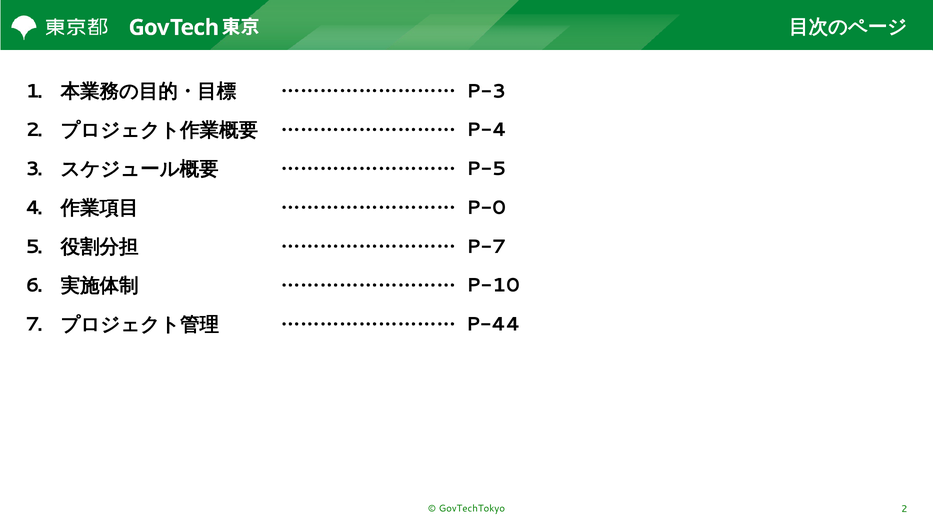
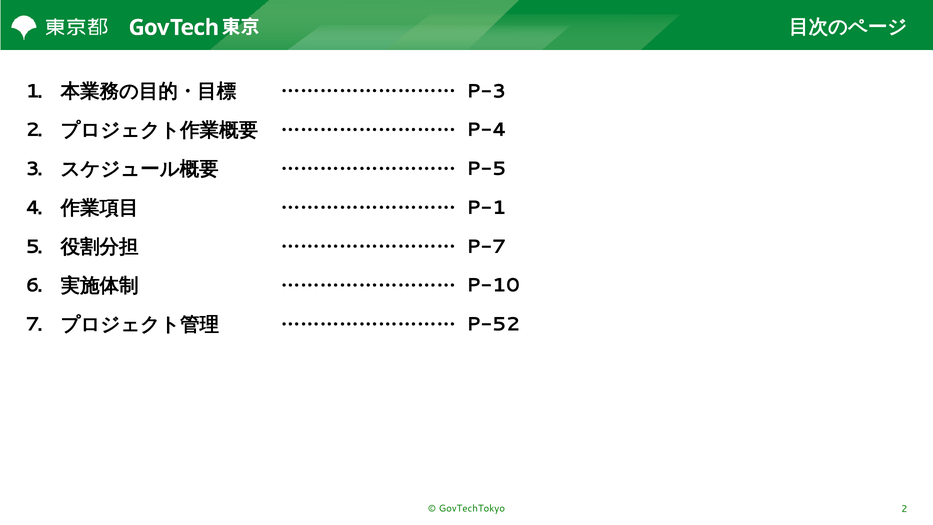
P-0: P-0 -> P-1 (486, 208)
P-44: P-44 -> P-52 (493, 324)
